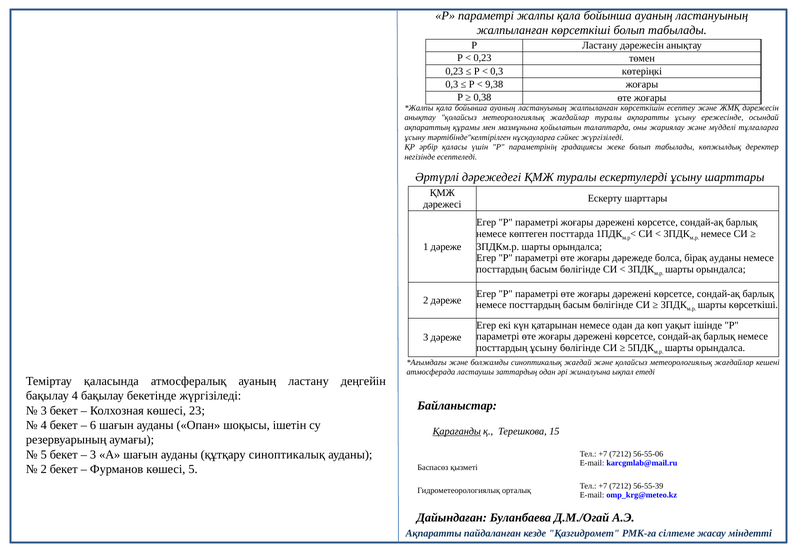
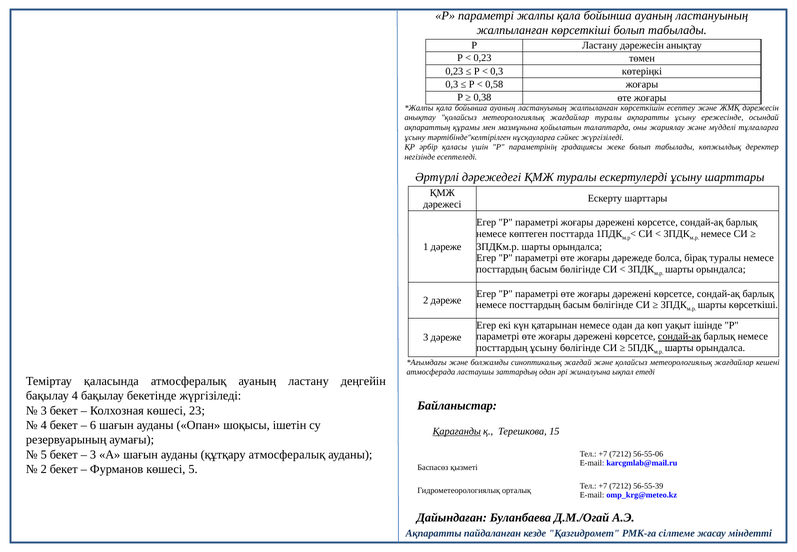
9,38: 9,38 -> 0,58 (494, 84)
бірақ ауданы: ауданы -> туралы (725, 258)
сондай-ақ underline: none -> present (680, 336)
құтқару синоптикалық: синоптикалық -> атмосфералық (287, 454)
